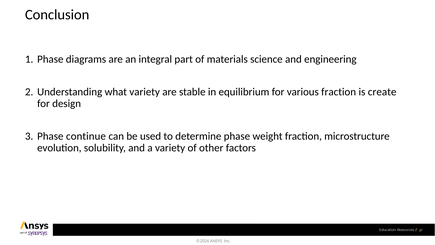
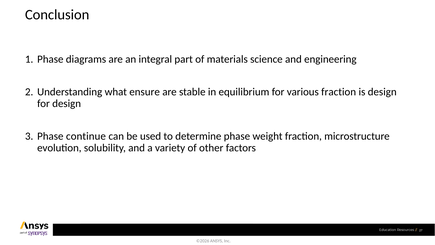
what variety: variety -> ensure (145, 92)
is create: create -> design (382, 92)
